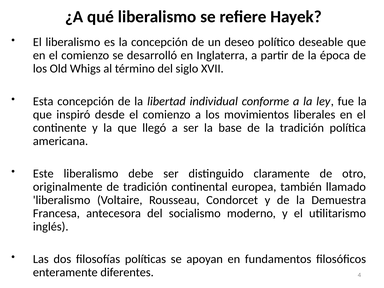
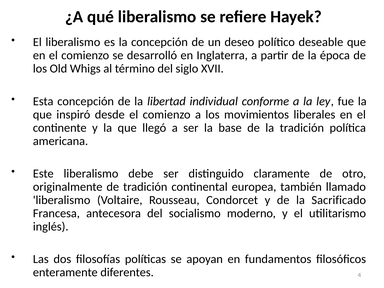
Demuestra: Demuestra -> Sacrificado (339, 200)
